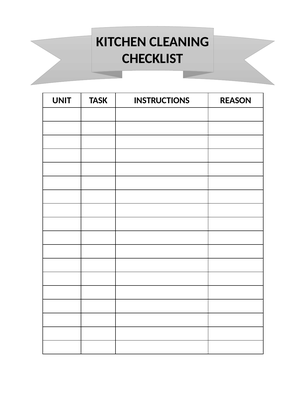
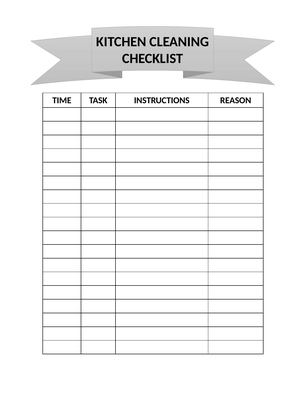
UNIT: UNIT -> TIME (62, 100)
